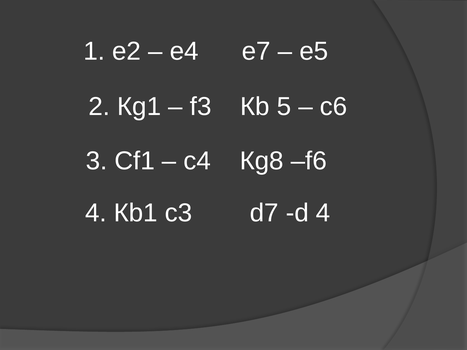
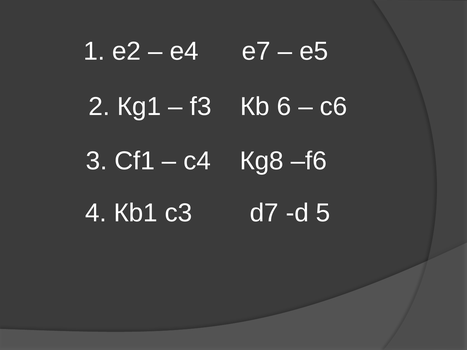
5: 5 -> 6 (284, 107)
d 4: 4 -> 5 (323, 213)
